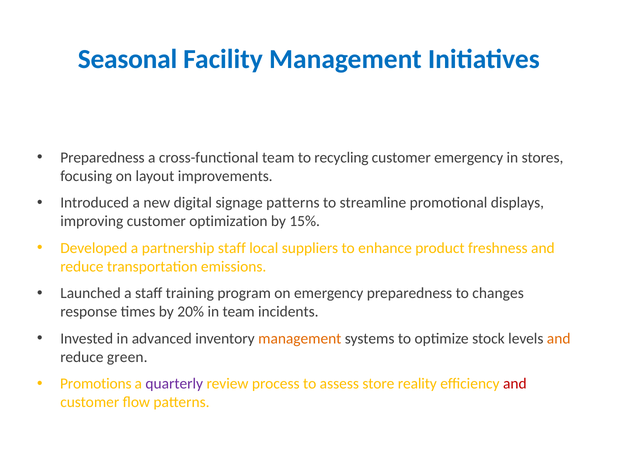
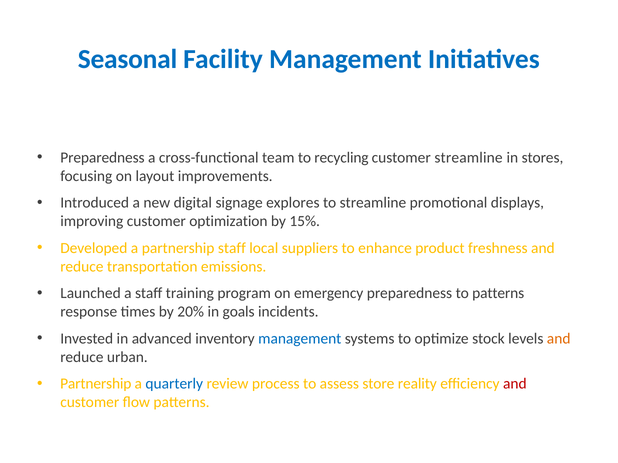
customer emergency: emergency -> streamline (469, 158)
signage patterns: patterns -> explores (293, 203)
to changes: changes -> patterns (498, 294)
in team: team -> goals (239, 312)
management colour: orange -> blue (300, 339)
green: green -> urban (127, 358)
Promotions: Promotions -> Partnership (96, 384)
quarterly colour: purple -> blue (174, 384)
